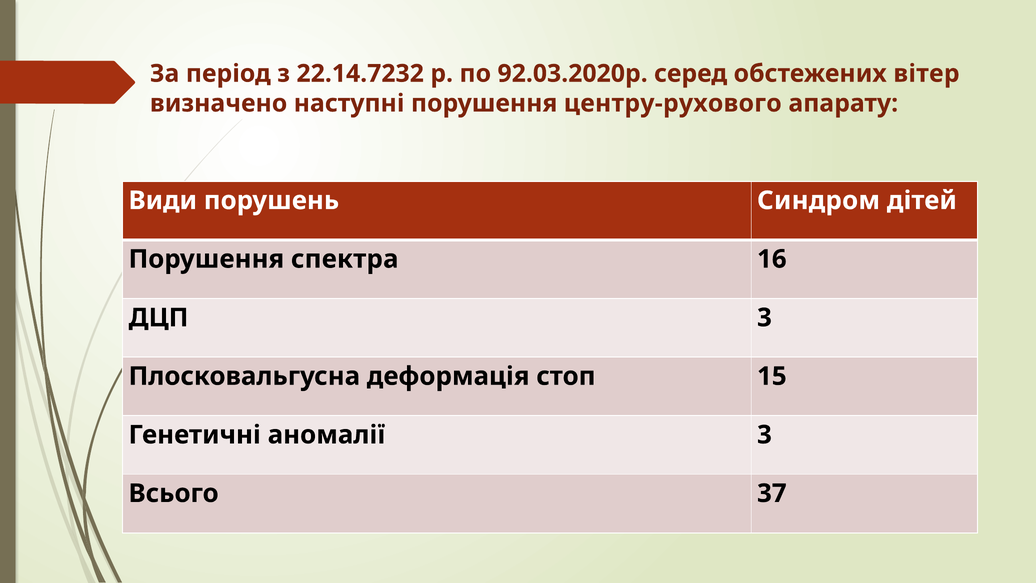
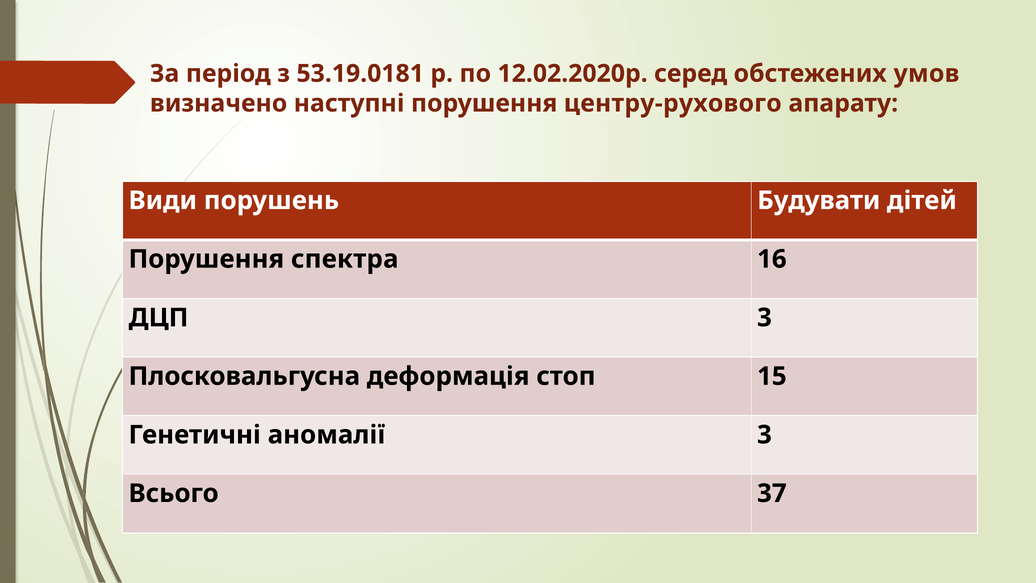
22.14.7232: 22.14.7232 -> 53.19.0181 (360, 74)
92.03.2020р: 92.03.2020р -> 12.02.2020р (573, 74)
вітер: вітер -> умов (926, 74)
Синдром: Синдром -> Будувати (819, 200)
